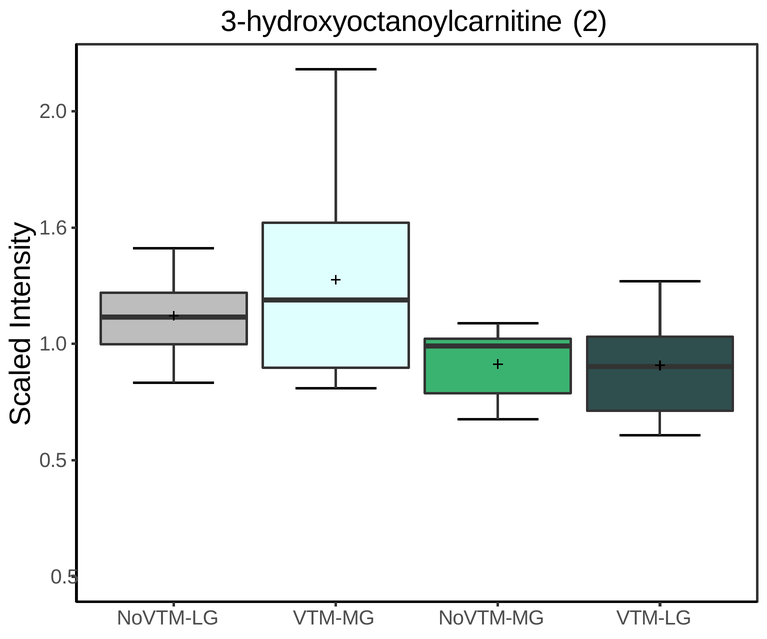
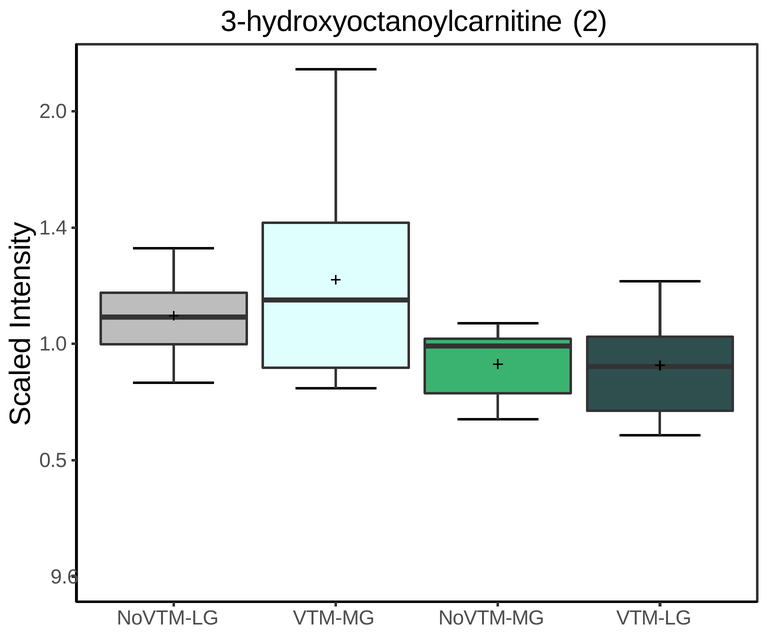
1.6: 1.6 -> 1.4 (53, 228)
0.5: 0.5 -> 9.6 (65, 577)
